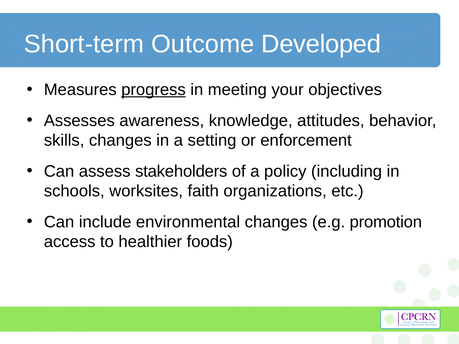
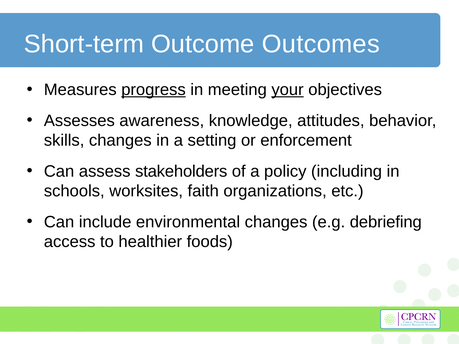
Developed: Developed -> Outcomes (321, 44)
your underline: none -> present (288, 90)
promotion: promotion -> debriefing (386, 222)
